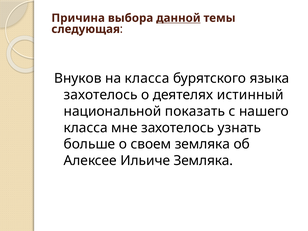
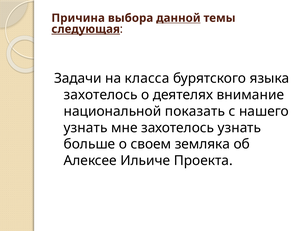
следующая underline: none -> present (86, 29)
Внуков: Внуков -> Задачи (78, 78)
истинный: истинный -> внимание (250, 95)
класса: класса -> узнать (86, 128)
Ильиче Земляка: Земляка -> Проекта (203, 161)
